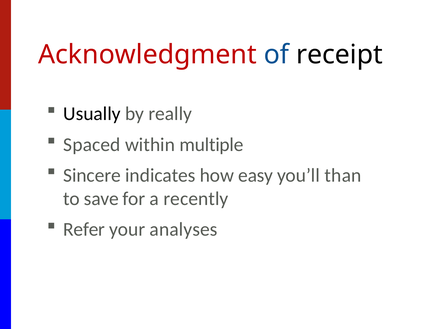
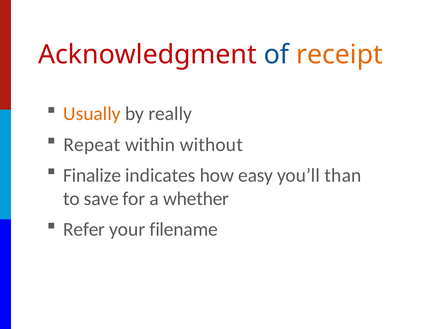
receipt colour: black -> orange (339, 54)
Usually colour: black -> orange (92, 114)
Spaced: Spaced -> Repeat (92, 144)
multiple: multiple -> without (211, 144)
Sincere: Sincere -> Finalize (92, 175)
recently: recently -> whether (196, 198)
analyses: analyses -> filename (184, 229)
